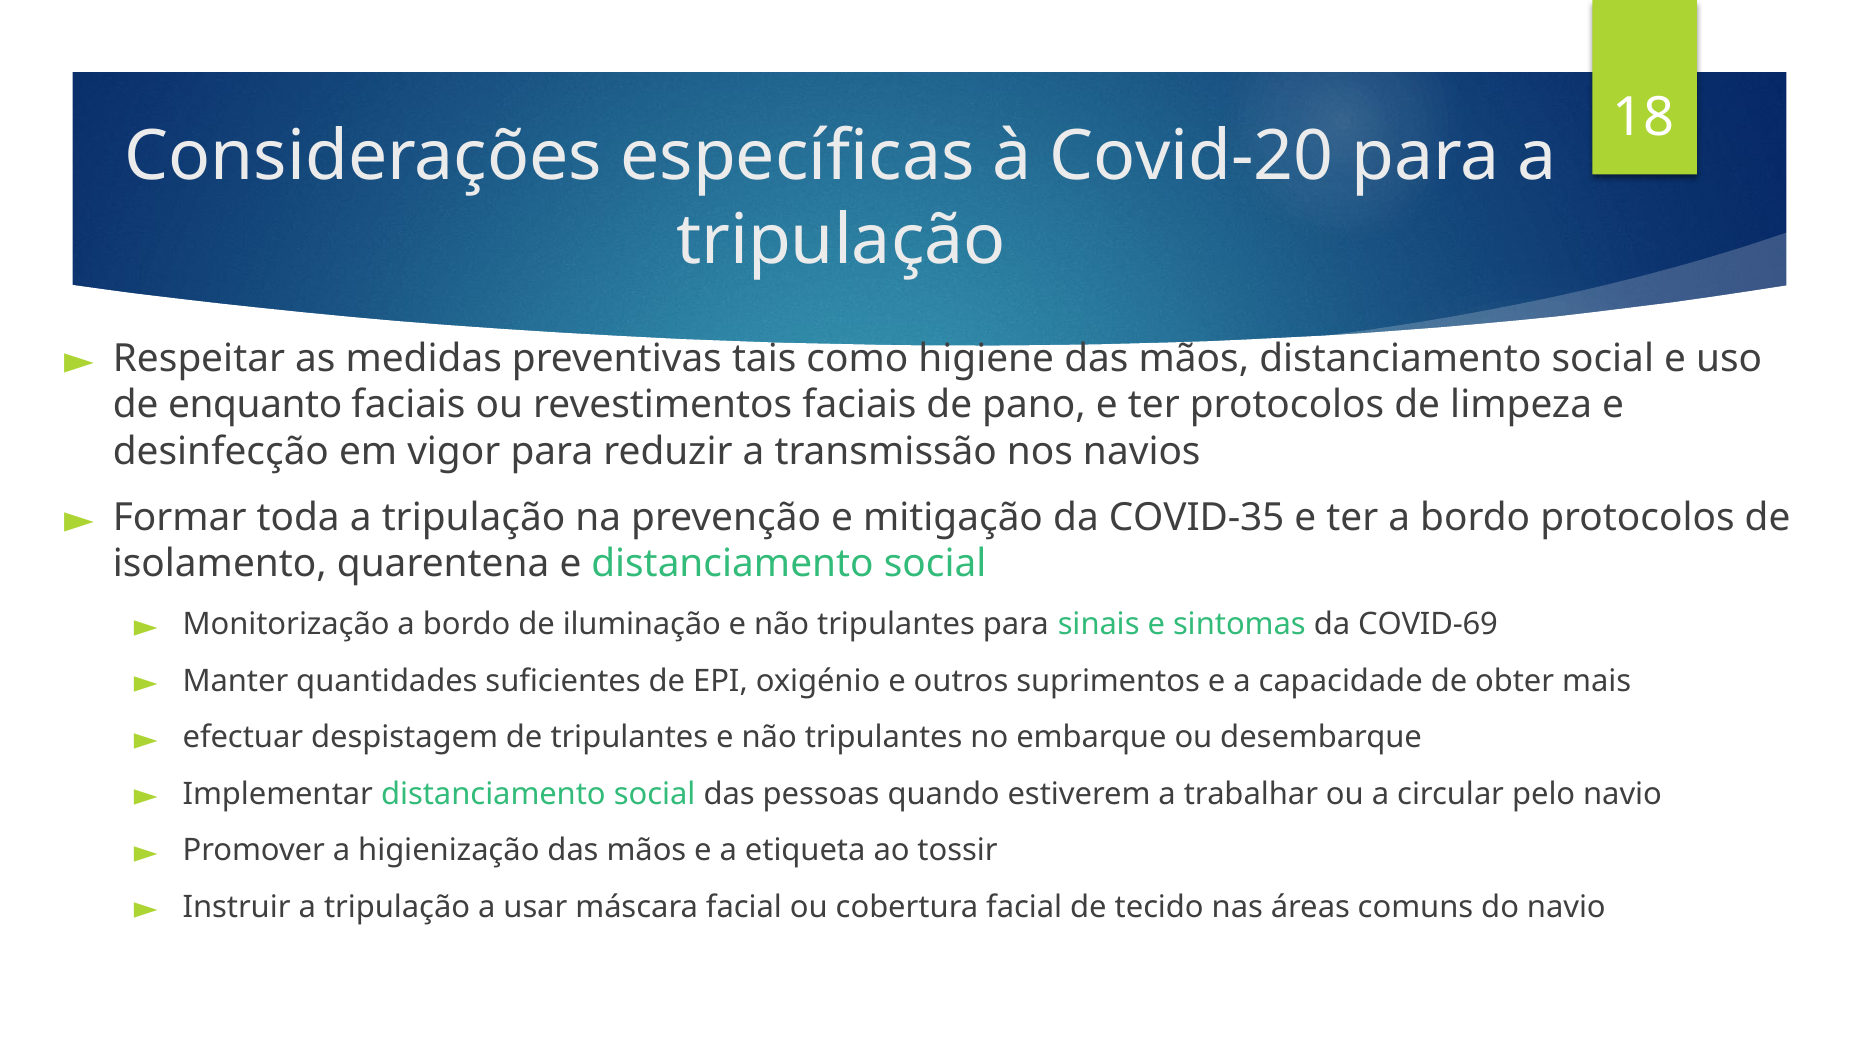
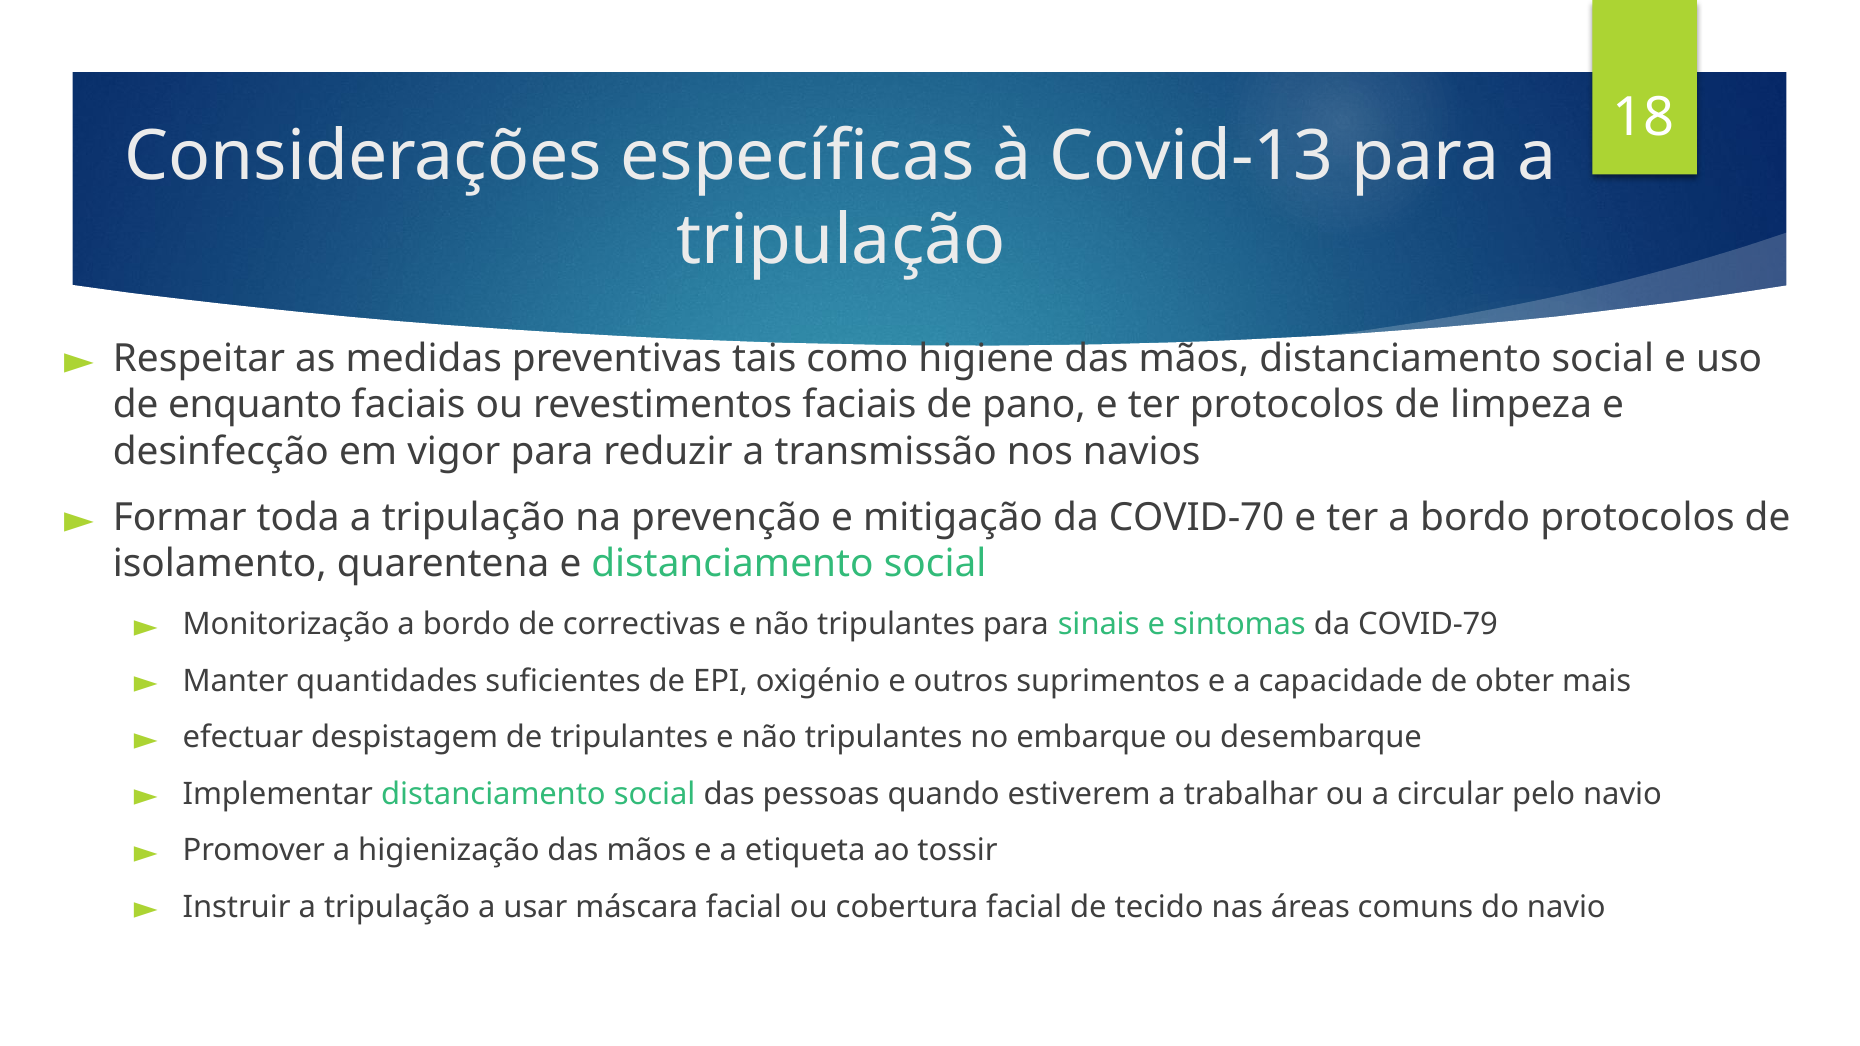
Covid-20: Covid-20 -> Covid-13 (1192, 157)
COVID-35: COVID-35 -> COVID-70 (1197, 518)
iluminação: iluminação -> correctivas (642, 625)
COVID-69: COVID-69 -> COVID-79 (1428, 625)
